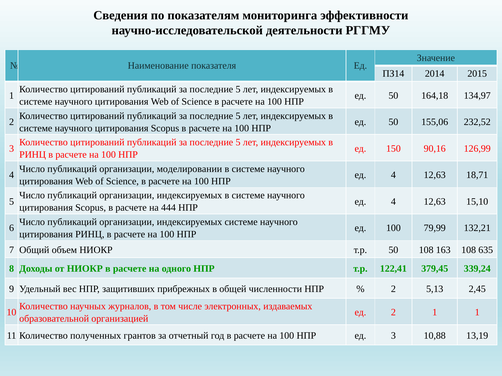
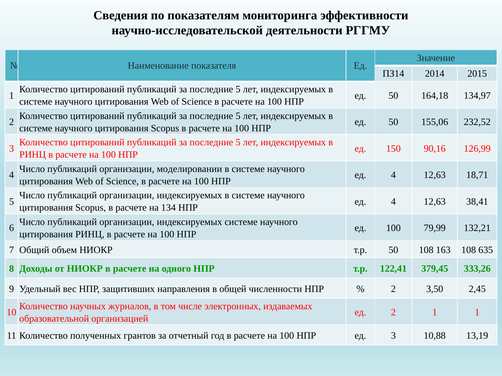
15,10: 15,10 -> 38,41 (477, 202)
444: 444 -> 134 (168, 208)
339,24: 339,24 -> 333,26 (477, 269)
прибрежных: прибрежных -> направления (184, 289)
5,13: 5,13 -> 3,50 (435, 289)
